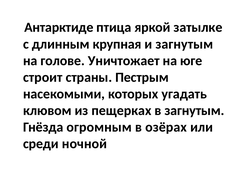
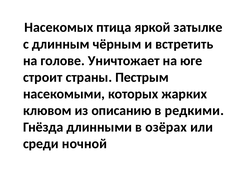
Антарктиде: Антарктиде -> Насекомых (59, 27)
крупная: крупная -> чёрным (117, 44)
и загнутым: загнутым -> встретить (184, 44)
угадать: угадать -> жарких (184, 94)
пещерках: пещерках -> описанию (121, 110)
в загнутым: загнутым -> редкими (194, 110)
огромным: огромным -> длинными (99, 127)
